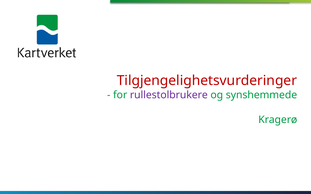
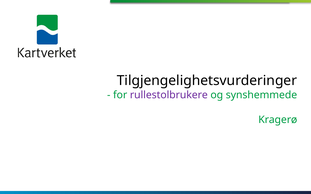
Tilgjengelighetsvurderinger colour: red -> black (207, 81)
